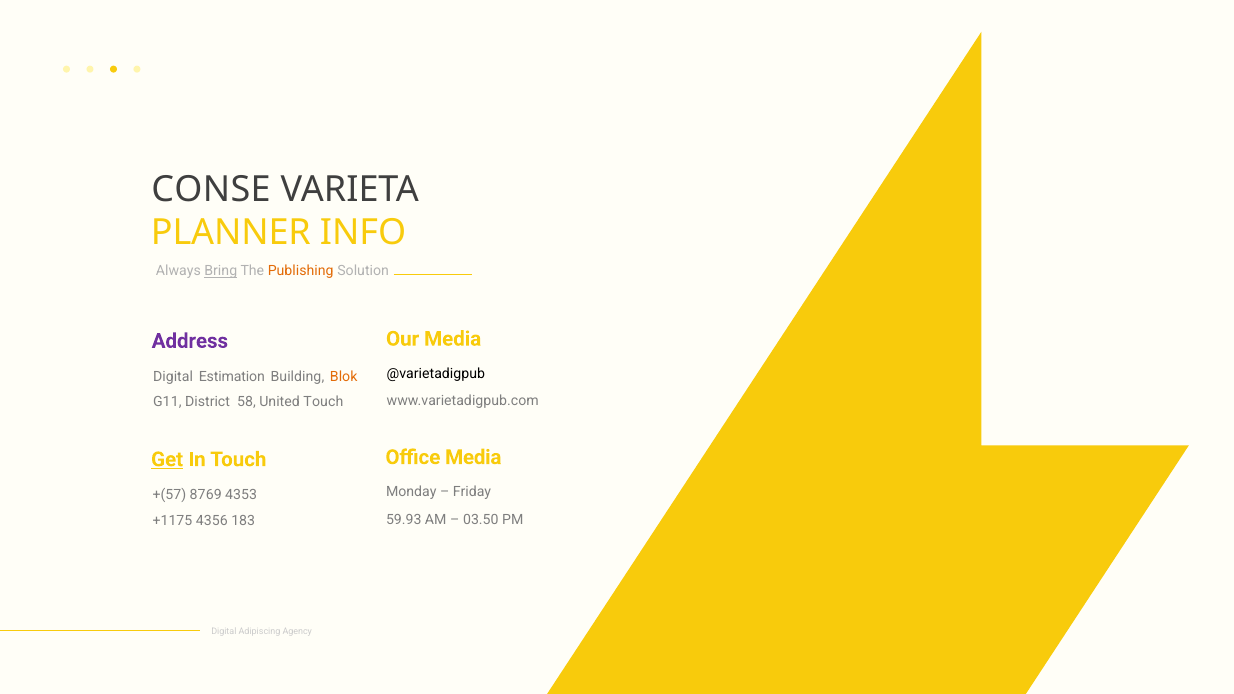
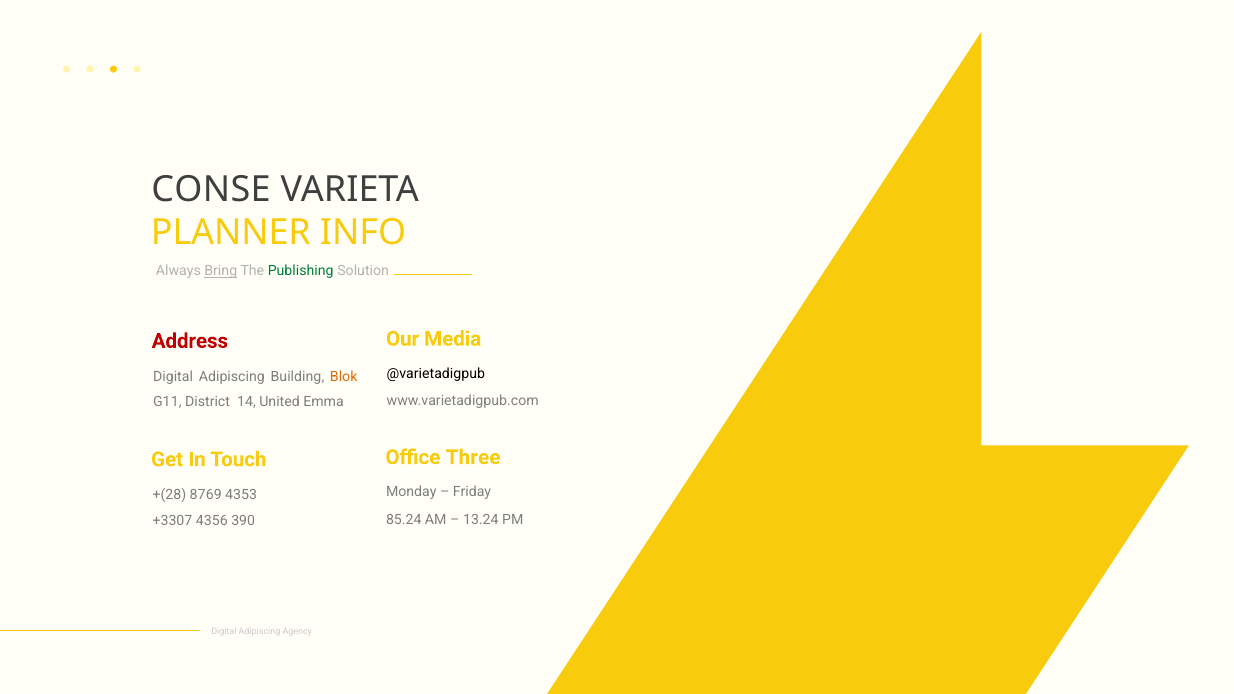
Publishing colour: orange -> green (301, 271)
Address colour: purple -> red (190, 341)
Estimation: Estimation -> Adipiscing (232, 377)
58: 58 -> 14 (246, 402)
United Touch: Touch -> Emma (324, 402)
Office Media: Media -> Three (473, 457)
Get underline: present -> none (167, 459)
+(57: +(57 -> +(28 (169, 495)
59.93: 59.93 -> 85.24 (404, 519)
03.50: 03.50 -> 13.24 (481, 519)
+1175: +1175 -> +3307 (172, 521)
183: 183 -> 390 (243, 521)
